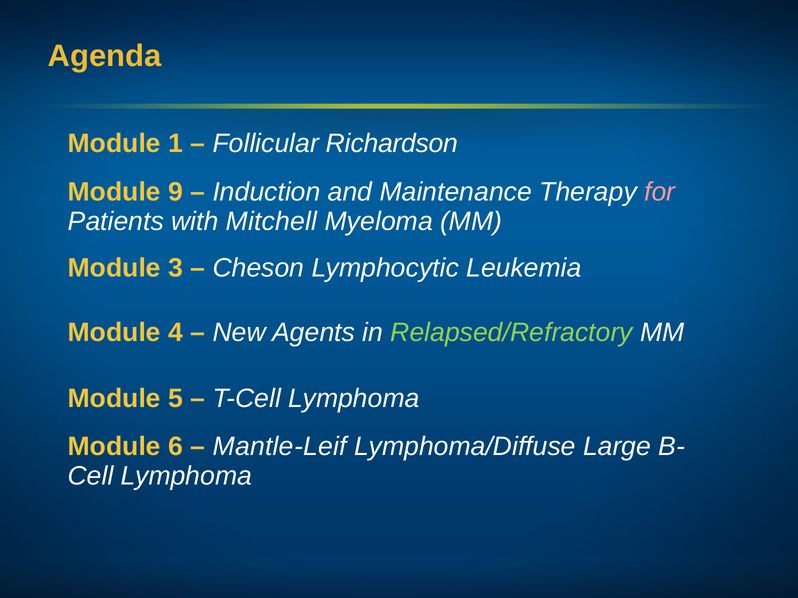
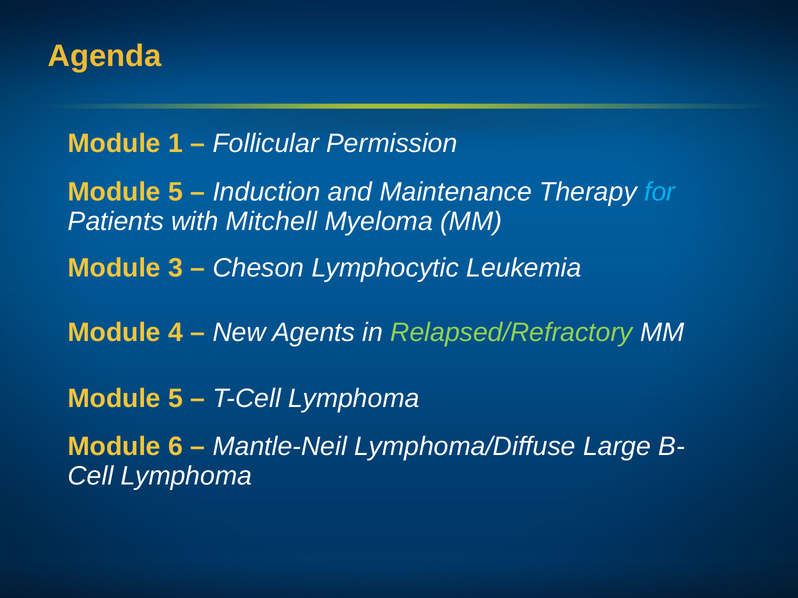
Richardson: Richardson -> Permission (392, 143)
9: 9 -> 5 (176, 192)
for colour: pink -> light blue (660, 192)
Mantle-Leif: Mantle-Leif -> Mantle-Neil (280, 447)
